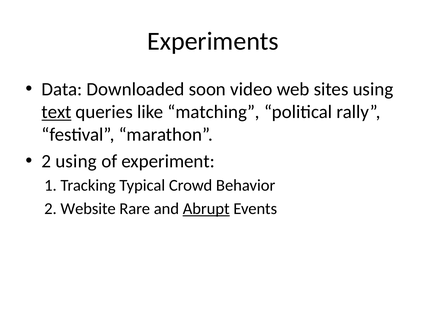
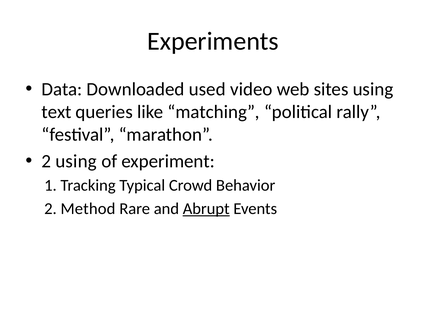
soon: soon -> used (207, 89)
text underline: present -> none (57, 112)
Website: Website -> Method (88, 209)
